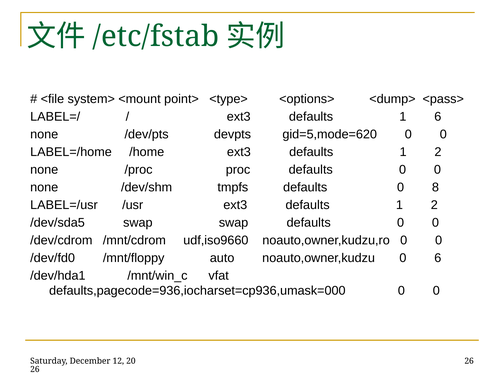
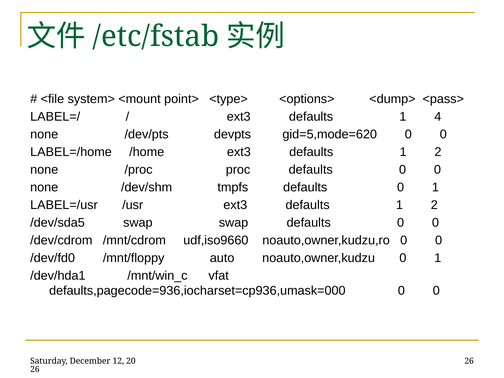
1 6: 6 -> 4 (438, 117)
defaults 0 8: 8 -> 1 (435, 187)
noauto,owner,kudzu 0 6: 6 -> 1 (438, 258)
